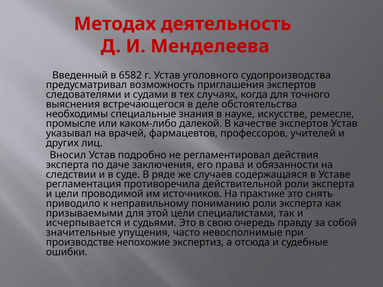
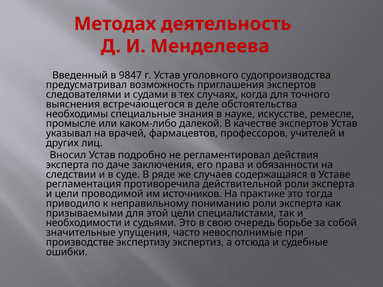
6582: 6582 -> 9847 (130, 75)
снять: снять -> тогда (319, 194)
исчерпывается: исчерпывается -> необходимости (84, 223)
правду: правду -> борьбе (295, 223)
непохожие: непохожие -> экспертизу (143, 242)
